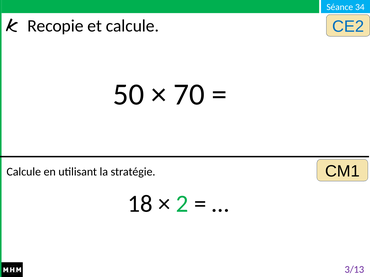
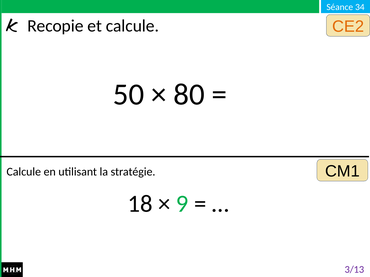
CE2 colour: blue -> orange (348, 27)
70: 70 -> 80 (189, 95)
2: 2 -> 9 (182, 204)
